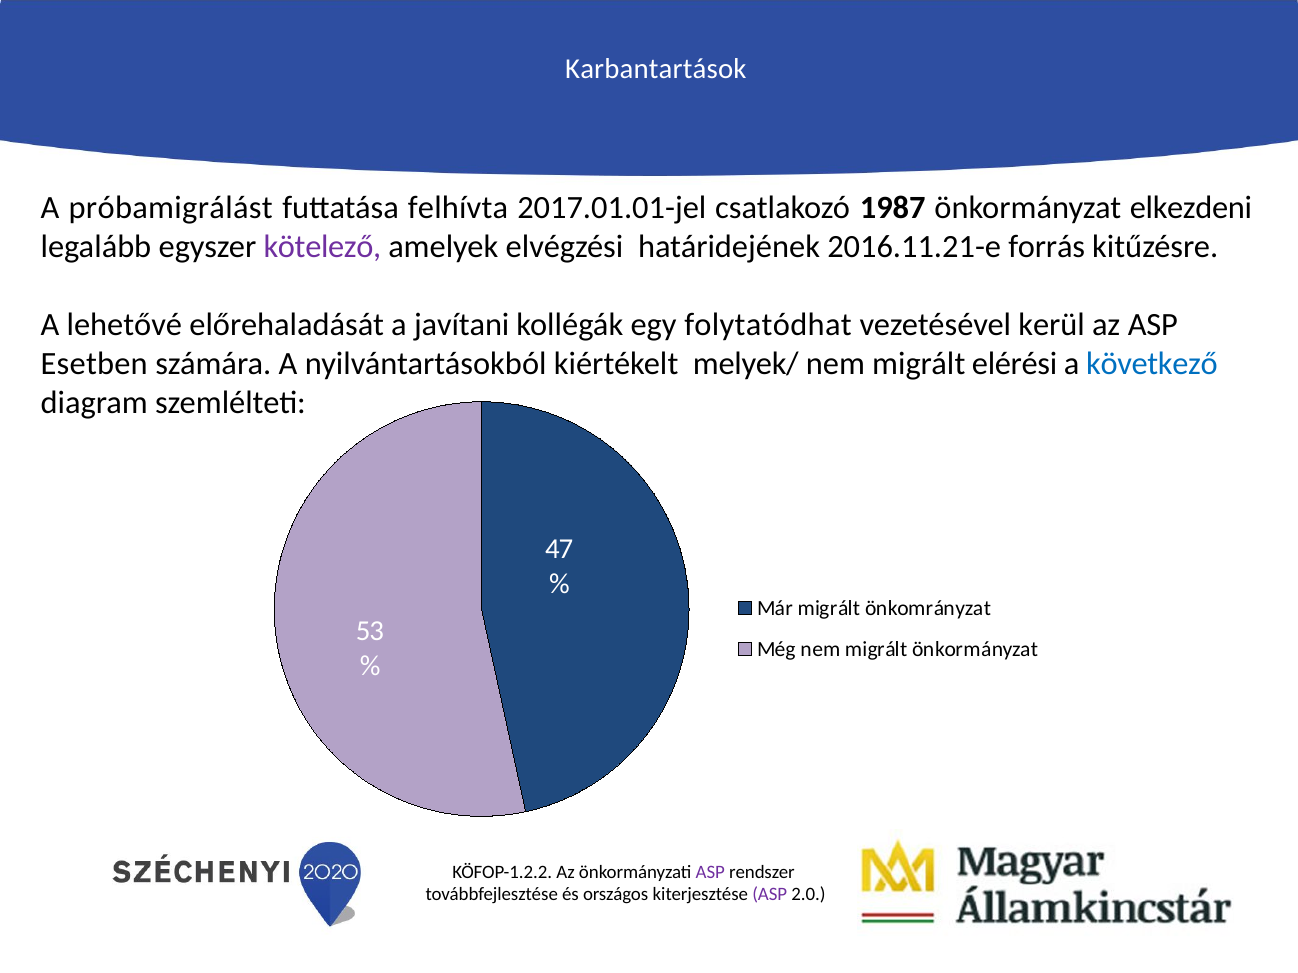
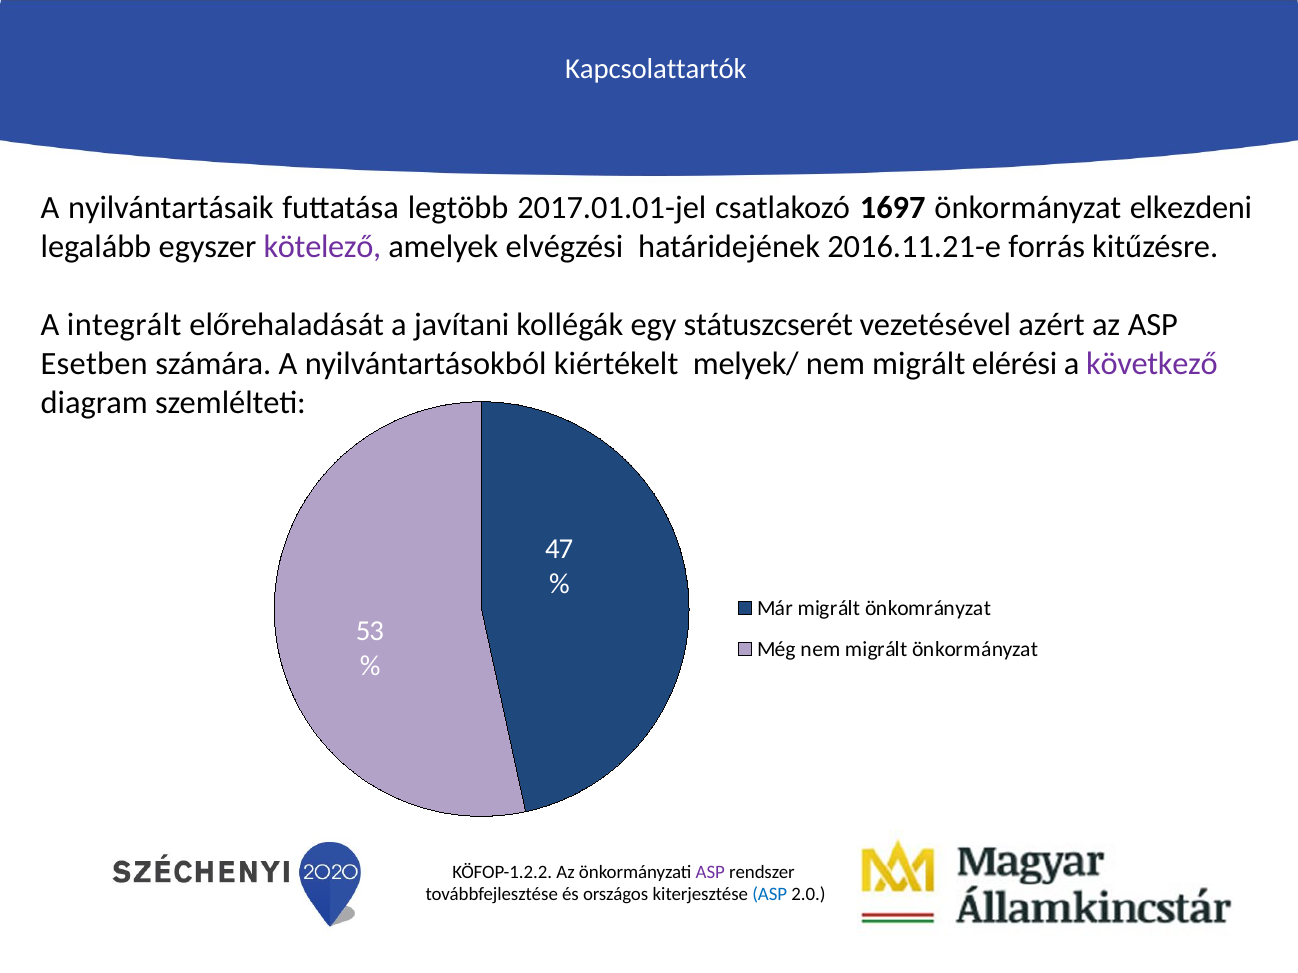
Karbantartások: Karbantartások -> Kapcsolattartók (656, 69)
próbamigrálást: próbamigrálást -> nyilvántartásaik (171, 208)
felhívta: felhívta -> legtöbb (458, 208)
1987: 1987 -> 1697 (893, 208)
lehetővé: lehetővé -> integrált (124, 325)
folytatódhat: folytatódhat -> státuszcserét (768, 325)
kerül: kerül -> azért (1052, 325)
következő colour: blue -> purple (1152, 364)
ASP colour: purple -> blue (770, 895)
